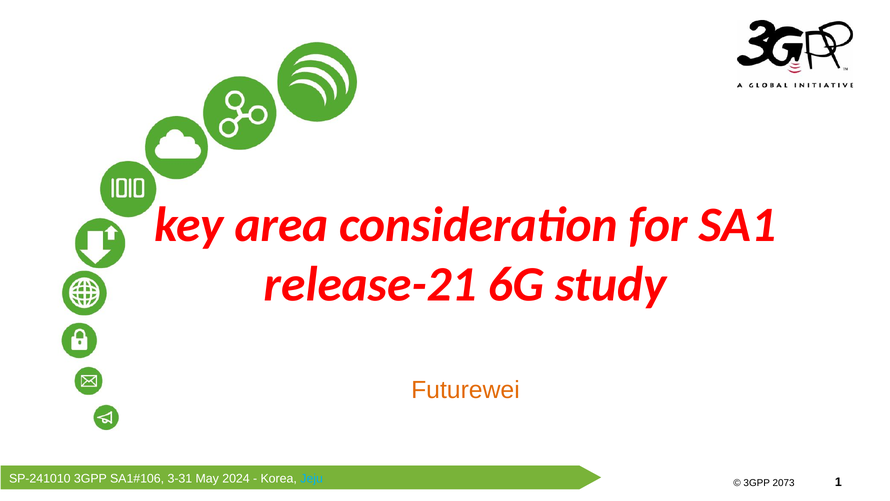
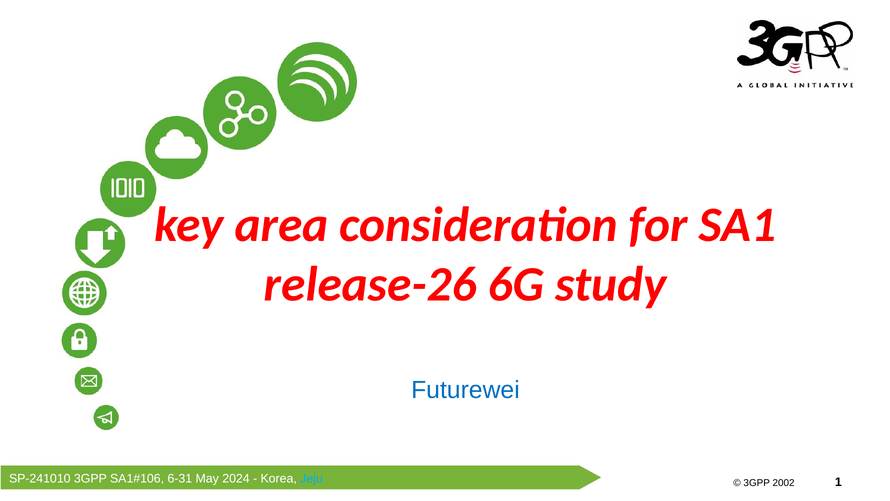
release-21: release-21 -> release-26 (370, 284)
Futurewei colour: orange -> blue (465, 390)
3-31: 3-31 -> 6-31 (180, 478)
2073: 2073 -> 2002 (784, 483)
